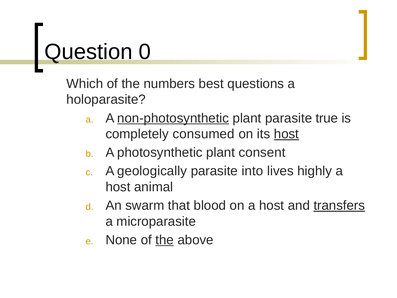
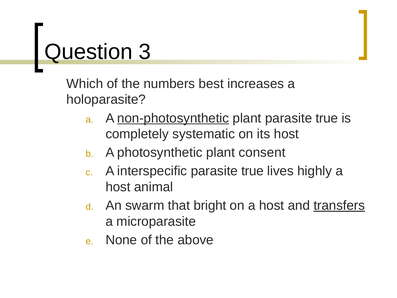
0: 0 -> 3 (145, 52)
questions: questions -> increases (256, 84)
consumed: consumed -> systematic (204, 134)
host underline: present -> none (286, 134)
geologically: geologically -> interspecific (152, 171)
into: into -> true (253, 171)
blood: blood -> bright (210, 205)
the underline: present -> none (165, 240)
